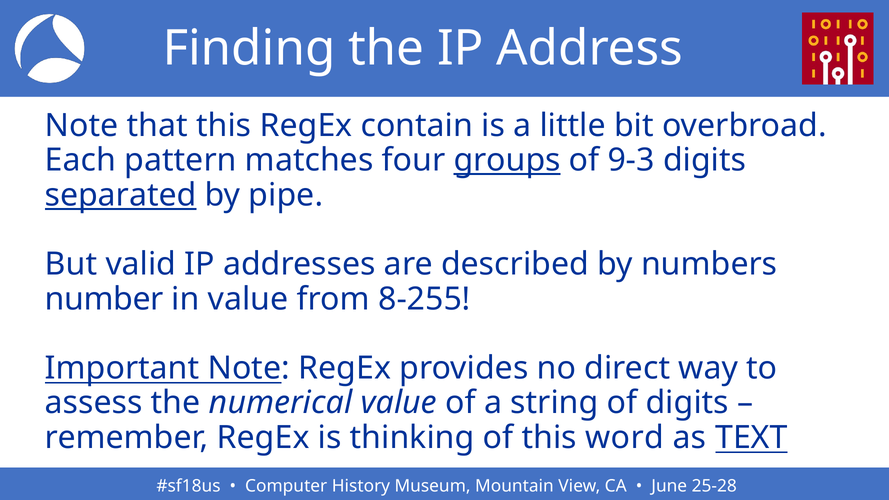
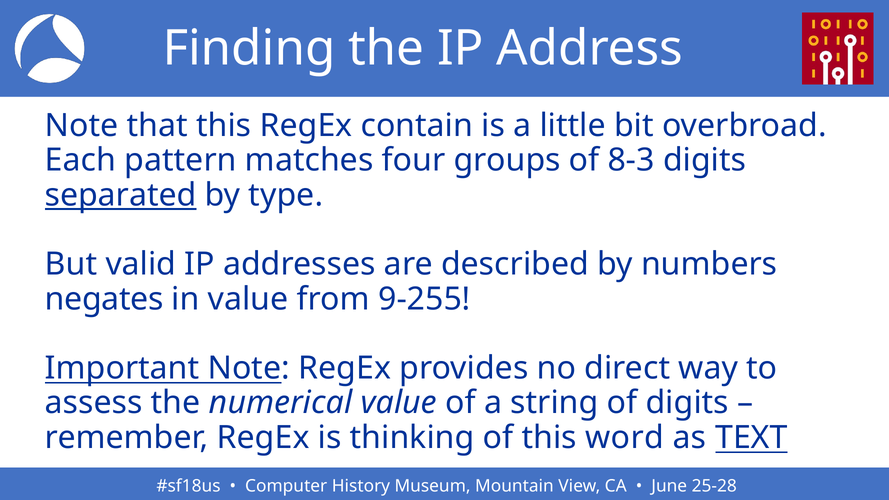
groups underline: present -> none (507, 160)
9-3: 9-3 -> 8-3 (631, 160)
pipe: pipe -> type (286, 195)
number: number -> negates (104, 299)
8-255: 8-255 -> 9-255 (424, 299)
